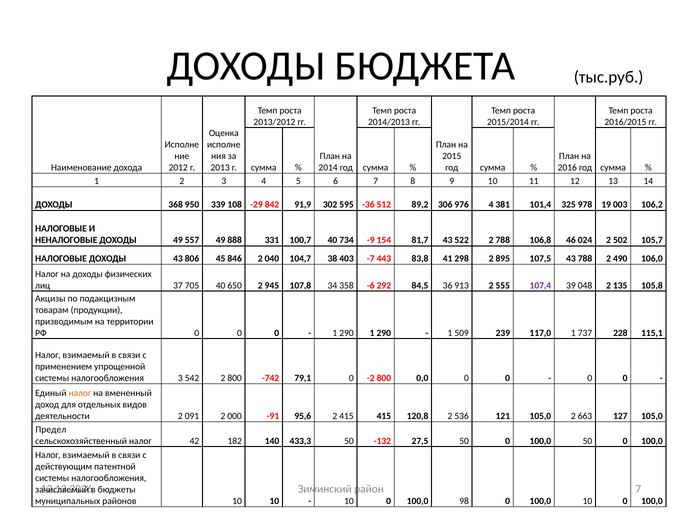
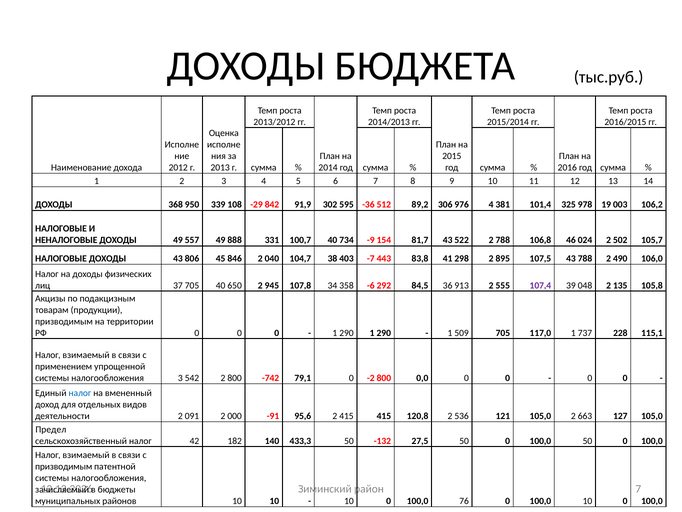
509 239: 239 -> 705 (503, 333)
налог colour: orange -> blue (80, 393)
действующим: действующим -> призводимым (64, 466)
98: 98 -> 76 (464, 501)
